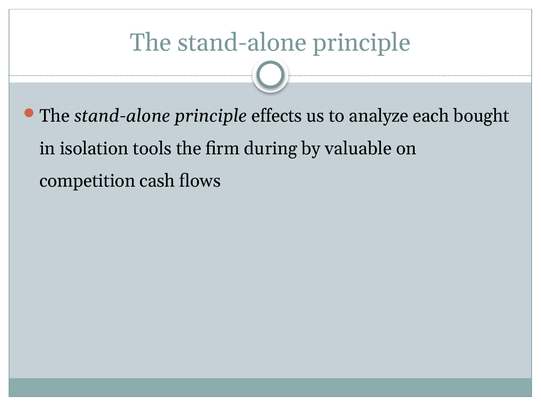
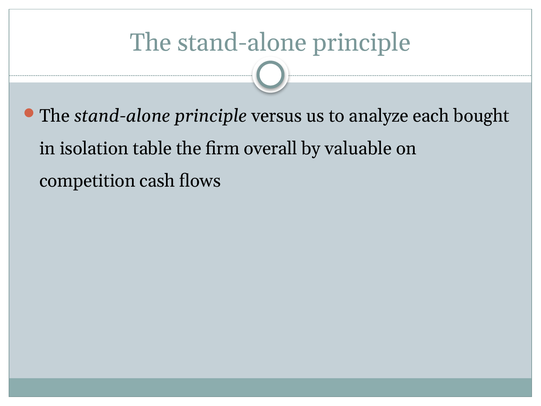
effects: effects -> versus (277, 116)
tools: tools -> table (152, 148)
during: during -> overall (271, 148)
